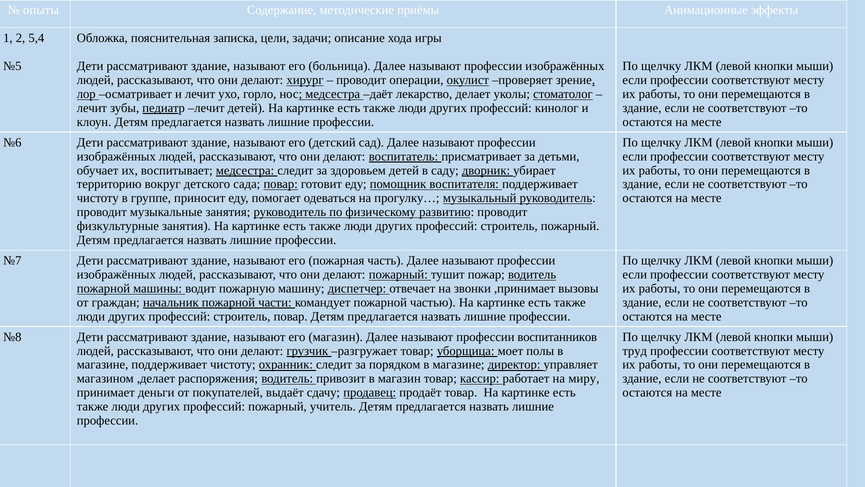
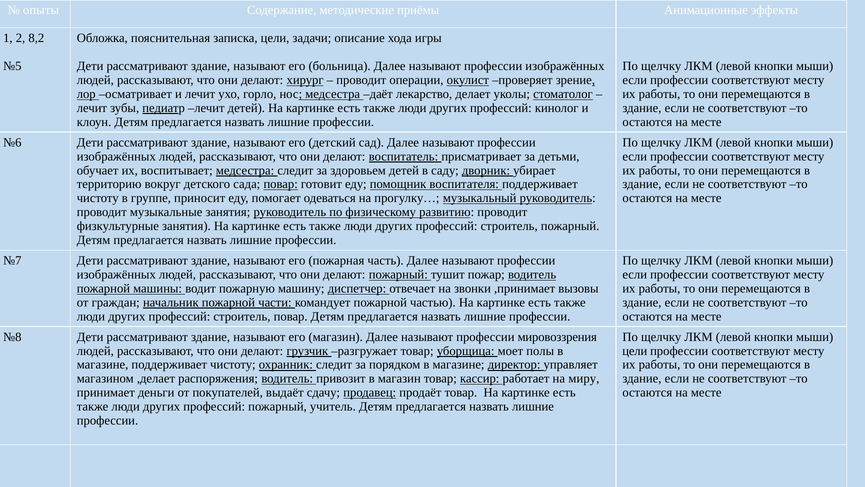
5,4: 5,4 -> 8,2 (36, 38)
воспитанников: воспитанников -> мировоззрения (557, 337)
труд: труд -> цели (635, 351)
